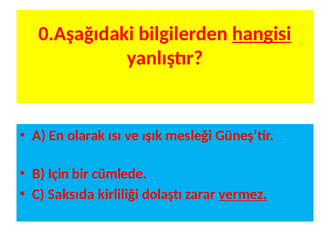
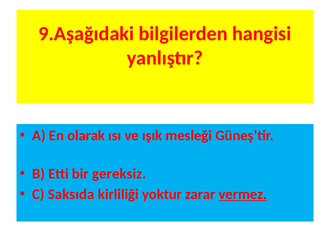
0.Aşağıdaki: 0.Aşağıdaki -> 9.Aşağıdaki (86, 34)
hangisi underline: present -> none (262, 34)
Için: Için -> Etti (59, 173)
cümlede: cümlede -> gereksiz (119, 173)
dolaştı: dolaştı -> yoktur (162, 194)
